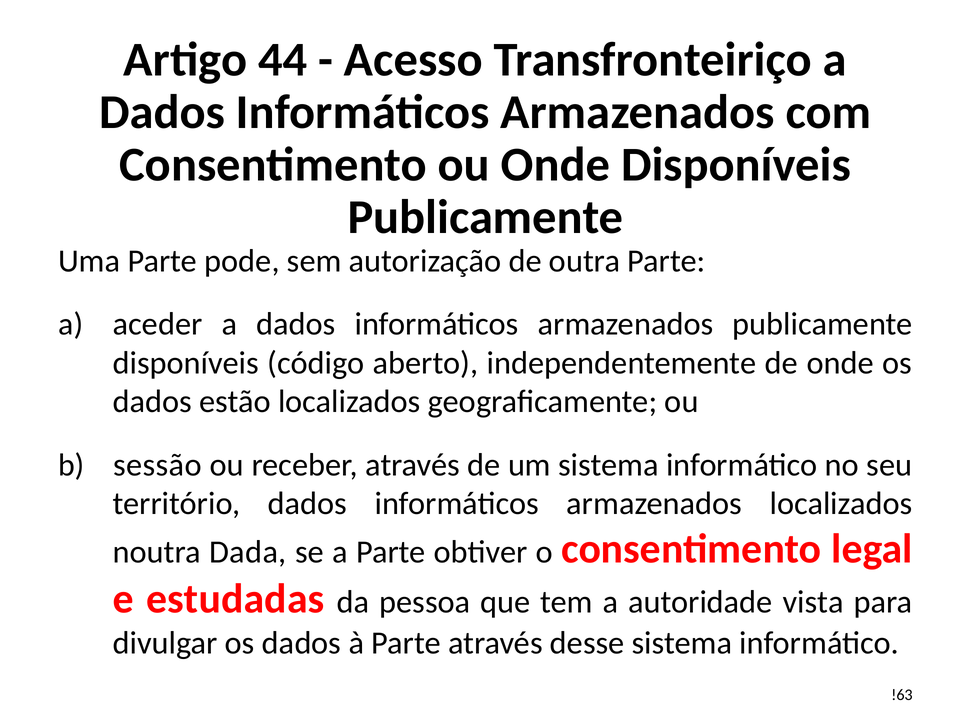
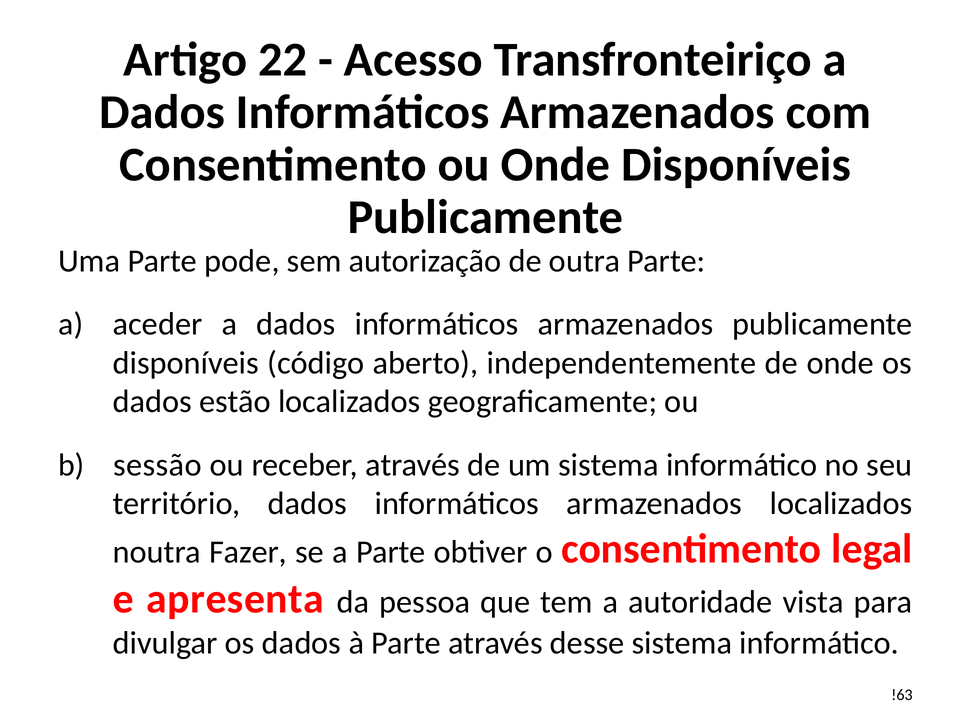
44: 44 -> 22 (283, 60)
Dada: Dada -> Fazer (248, 552)
estudadas: estudadas -> apresenta (235, 599)
